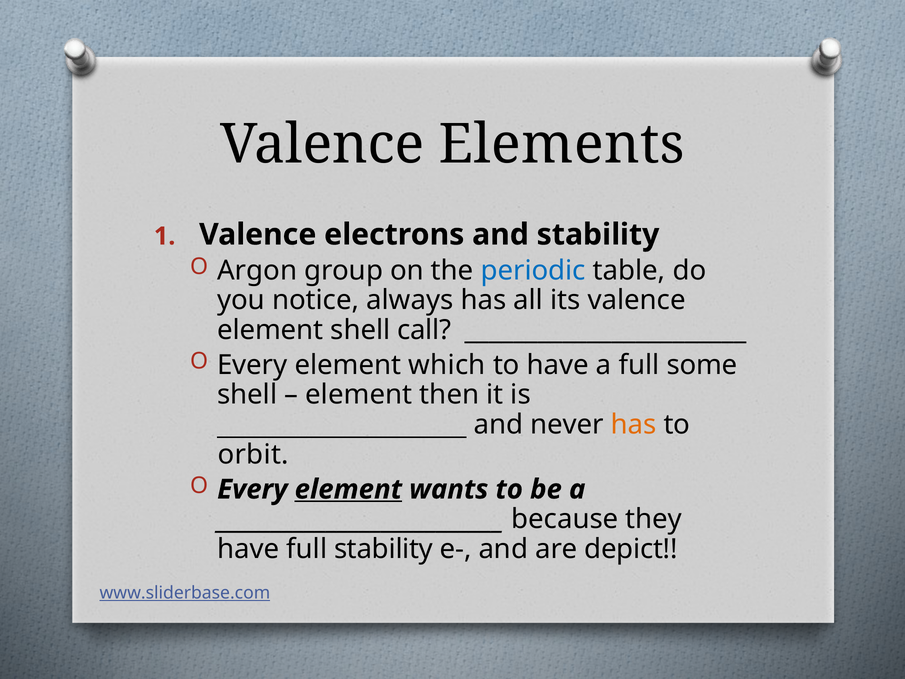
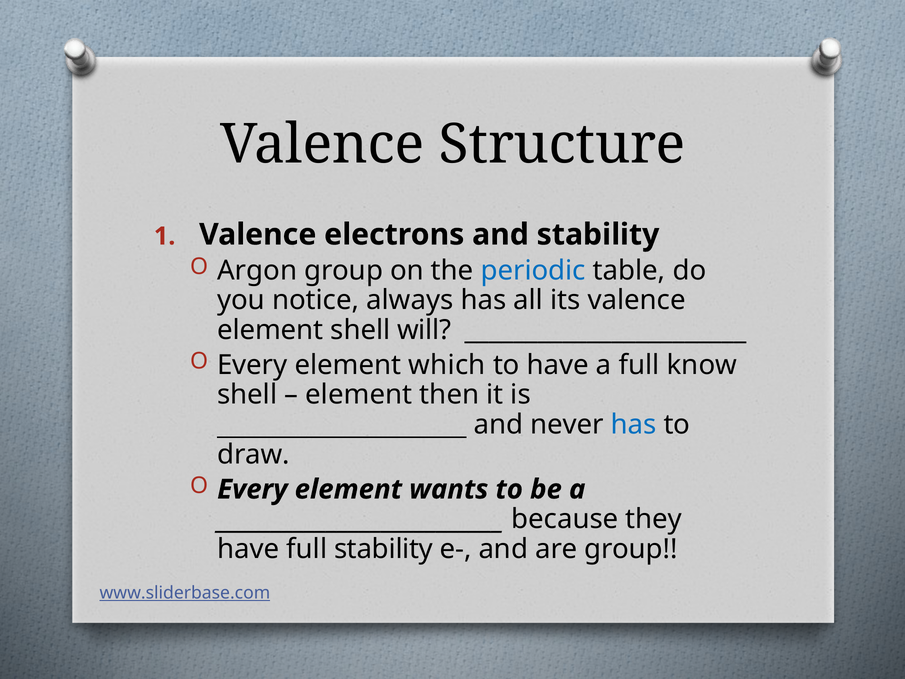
Elements: Elements -> Structure (562, 144)
call: call -> will (424, 330)
some: some -> know (702, 365)
has colour: orange -> blue (634, 425)
orbit: orbit -> draw (253, 454)
element underline: present -> none (348, 489)
are depict: depict -> group (631, 549)
